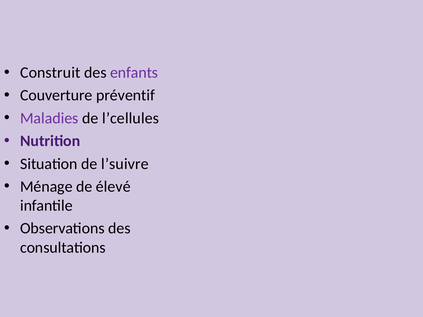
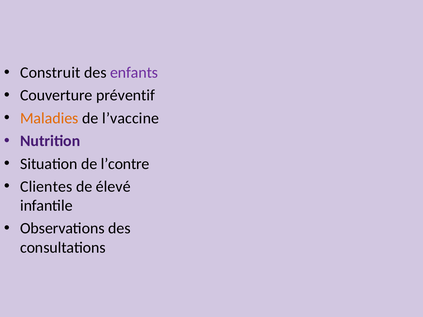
Maladies colour: purple -> orange (49, 118)
l’cellules: l’cellules -> l’vaccine (131, 118)
l’suivre: l’suivre -> l’contre (125, 164)
Ménage: Ménage -> Clientes (46, 187)
